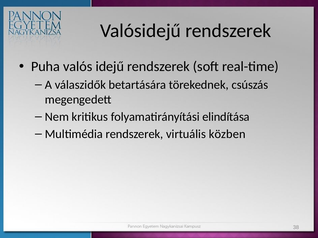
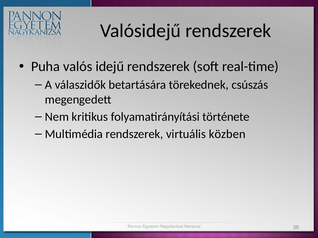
elindítása: elindítása -> története (226, 117)
